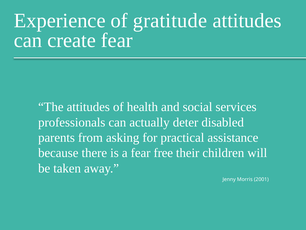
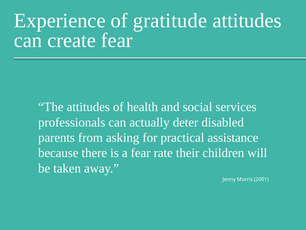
free: free -> rate (163, 153)
